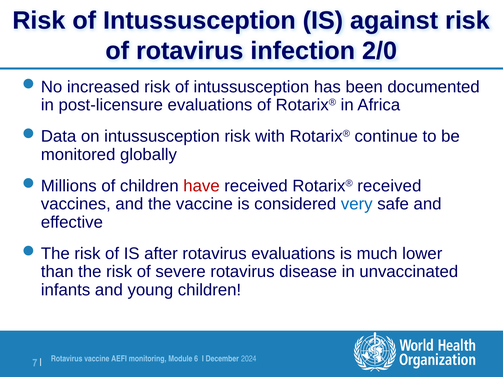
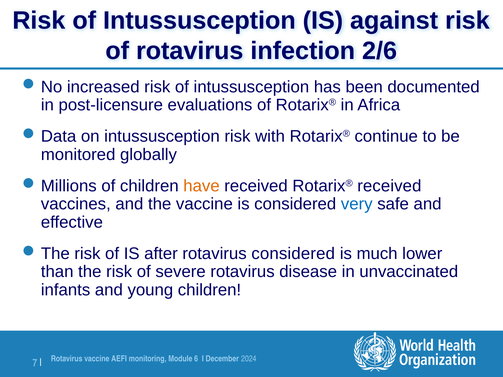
2/0: 2/0 -> 2/6 (380, 51)
have colour: red -> orange (202, 186)
rotavirus evaluations: evaluations -> considered (293, 254)
